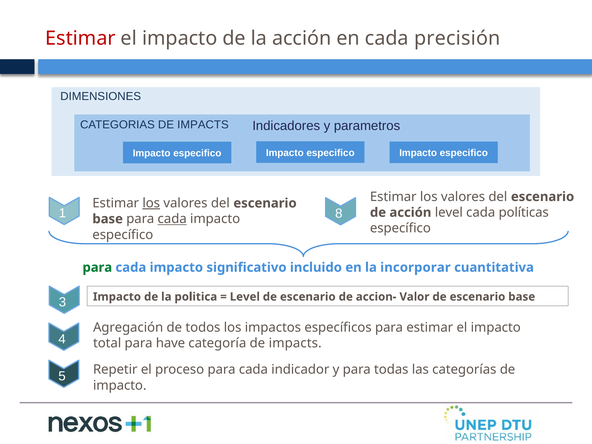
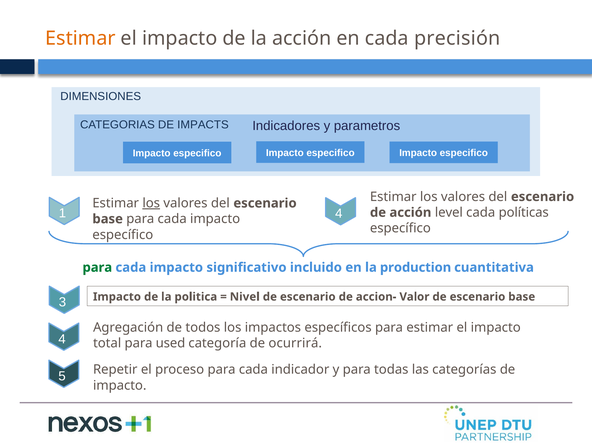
Estimar colour: red -> orange (80, 38)
1 8: 8 -> 4 (339, 214)
cada underline: present -> none (172, 219)
incorporar: incorporar -> production (416, 267)
Level: Level -> Nivel (245, 297)
have: have -> used (170, 343)
categoría de impacts: impacts -> ocurrirá (295, 343)
